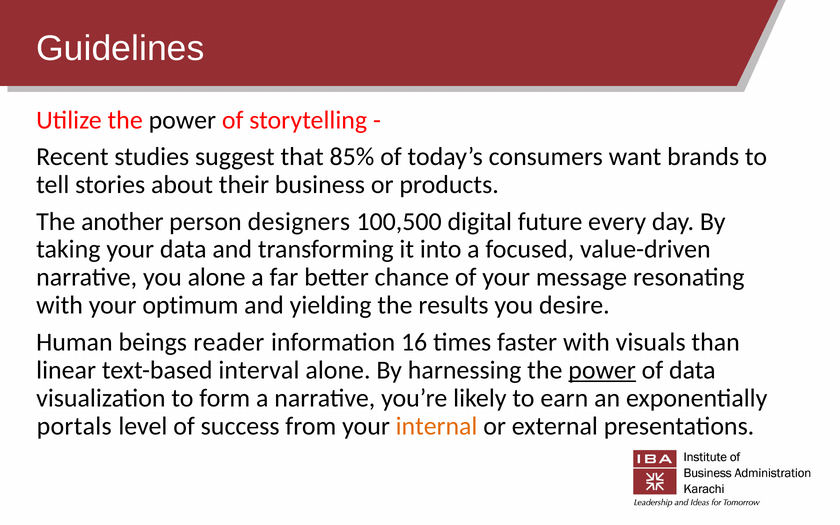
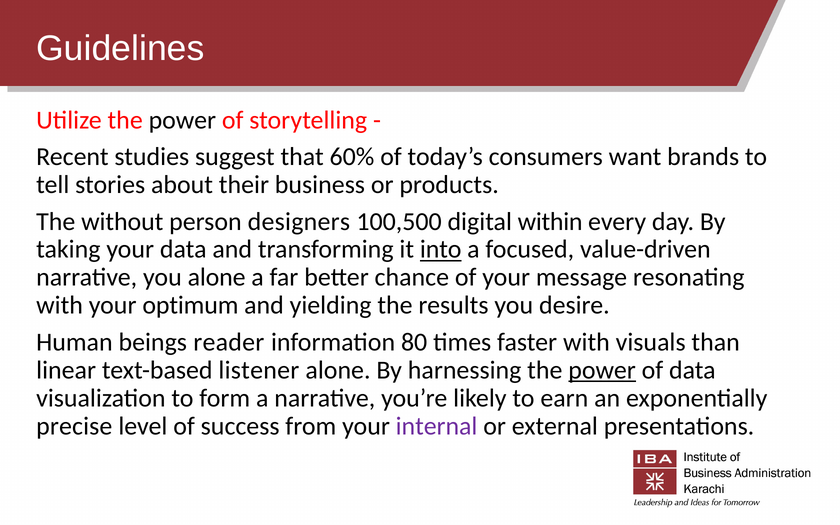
85%: 85% -> 60% (352, 157)
another: another -> without (122, 222)
future: future -> within (550, 222)
into underline: none -> present (441, 250)
16: 16 -> 80 (414, 342)
interval: interval -> listener (259, 370)
portals: portals -> precise (74, 426)
internal colour: orange -> purple (437, 426)
